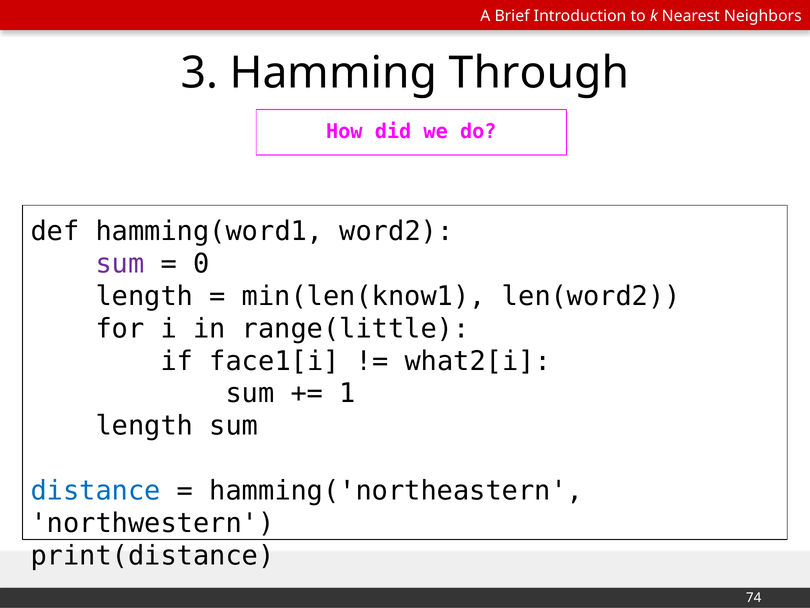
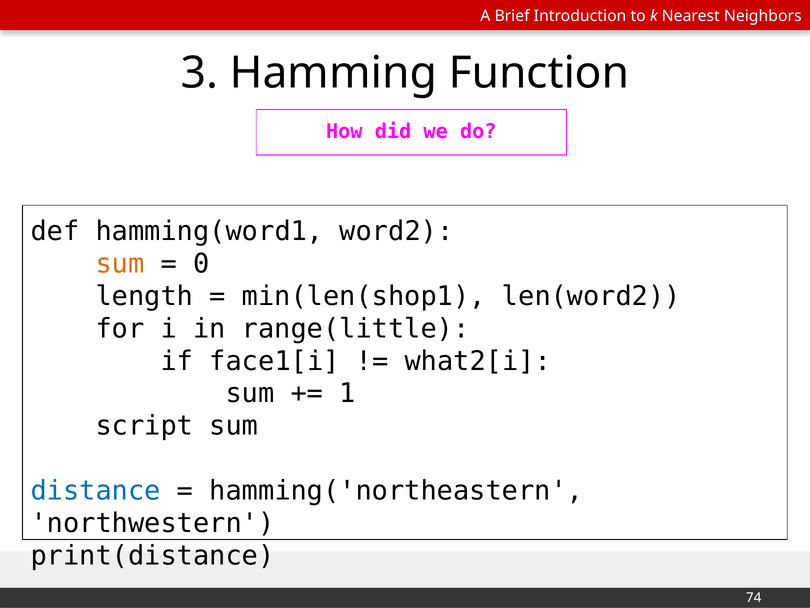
Through: Through -> Function (539, 73)
sum colour: purple -> orange (120, 264)
min(len(know1: min(len(know1 -> min(len(shop1 (364, 296)
length: length -> script (144, 426)
